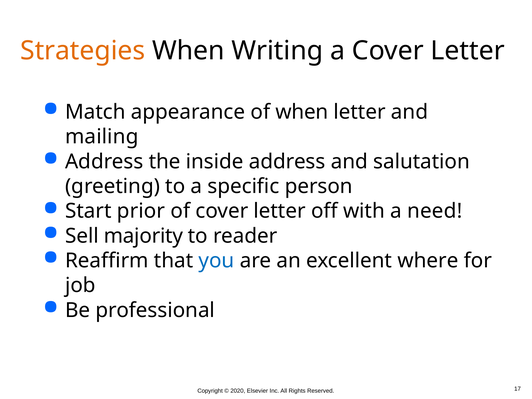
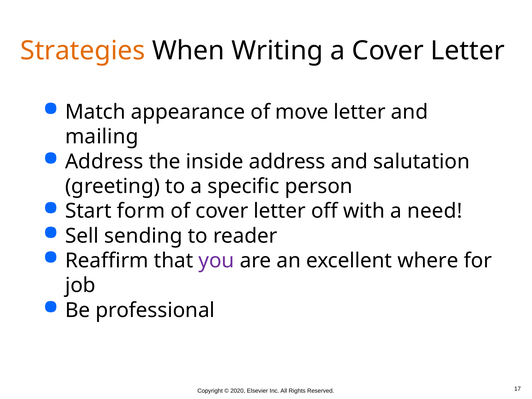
of when: when -> move (302, 112)
prior: prior -> form (141, 211)
majority: majority -> sending (143, 236)
you colour: blue -> purple (217, 261)
